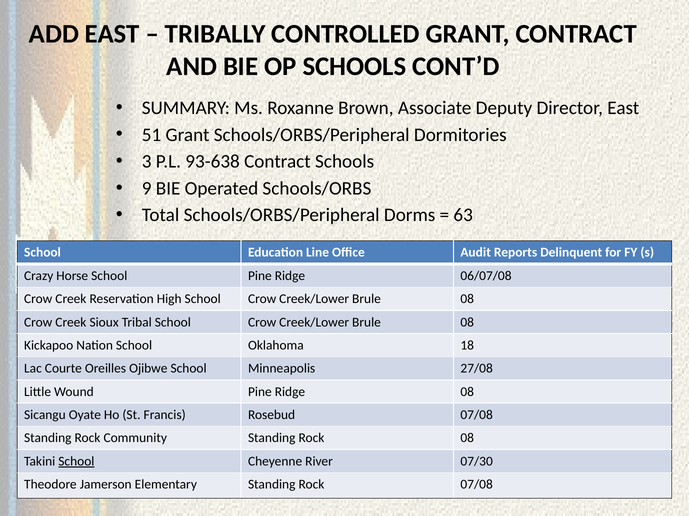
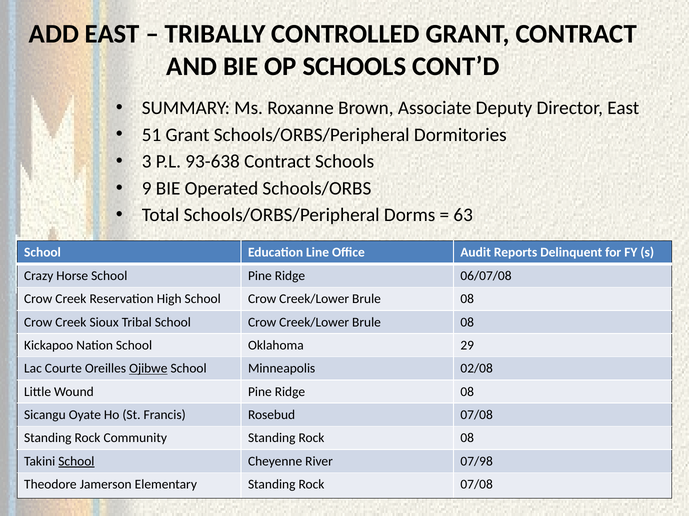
18: 18 -> 29 (467, 346)
Ojibwe underline: none -> present (148, 369)
27/08: 27/08 -> 02/08 (477, 369)
07/30: 07/30 -> 07/98 (477, 462)
